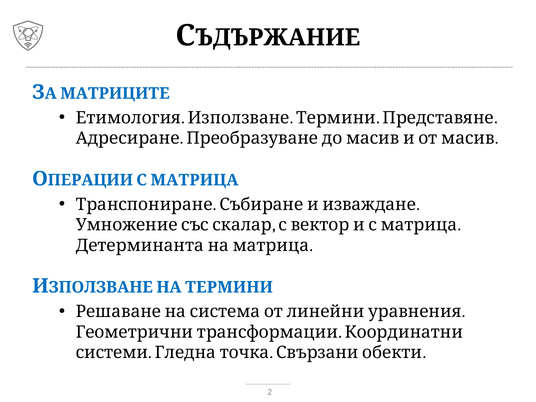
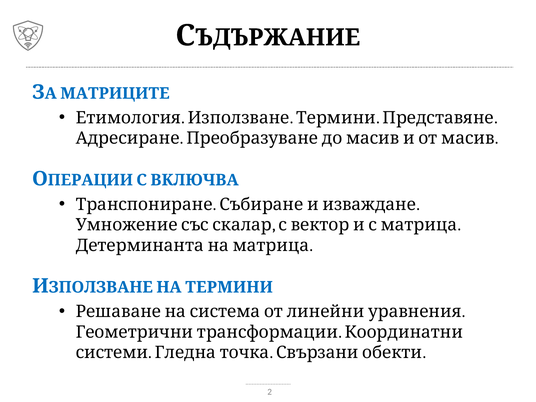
МАТРИЦА: МАТРИЦА -> ВКЛЮЧВА (195, 180)
